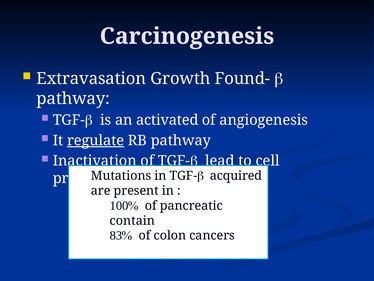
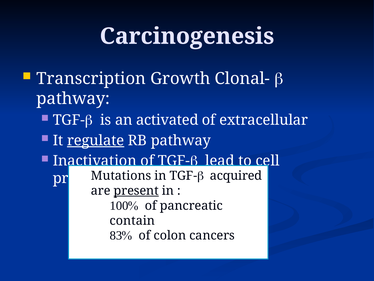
Extravasation: Extravasation -> Transcription (91, 78)
Found-: Found- -> Clonal- (242, 78)
angiogenesis: angiogenesis -> extracellular (264, 120)
present underline: none -> present (136, 190)
